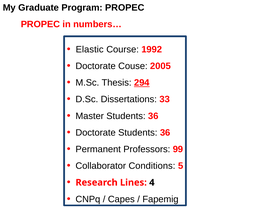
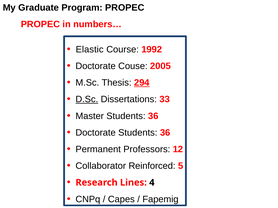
D.Sc underline: none -> present (87, 100)
99: 99 -> 12 (178, 150)
Conditions: Conditions -> Reinforced (152, 166)
